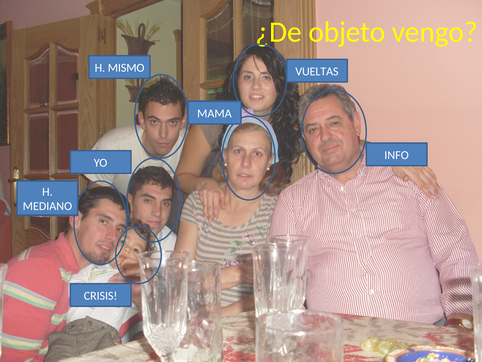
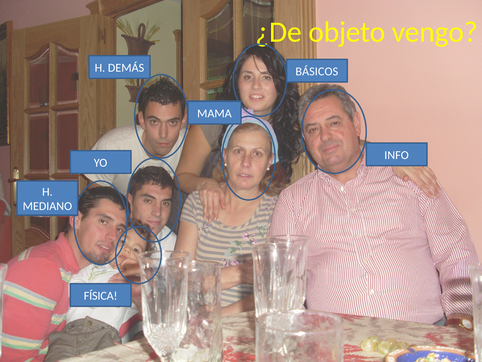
MISMO: MISMO -> DEMÁS (126, 68)
VUELTAS: VUELTAS -> BÁSICOS (317, 71)
CRISIS: CRISIS -> FÍSICA (101, 295)
